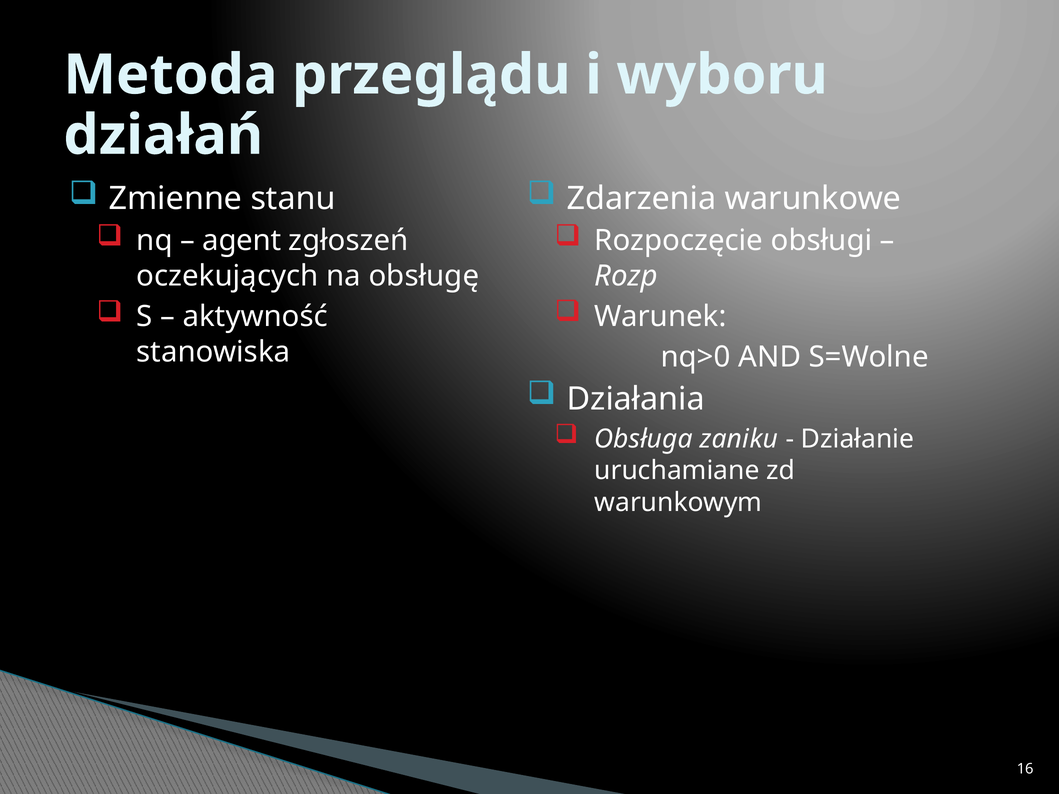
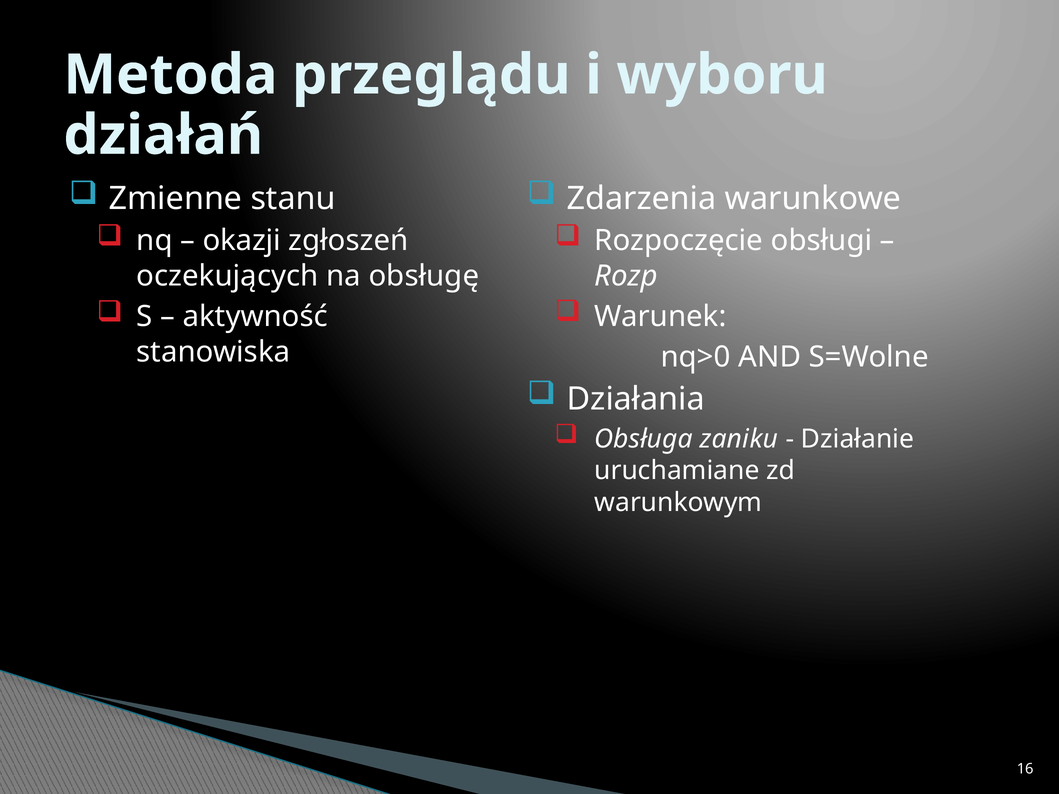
agent: agent -> okazji (242, 241)
